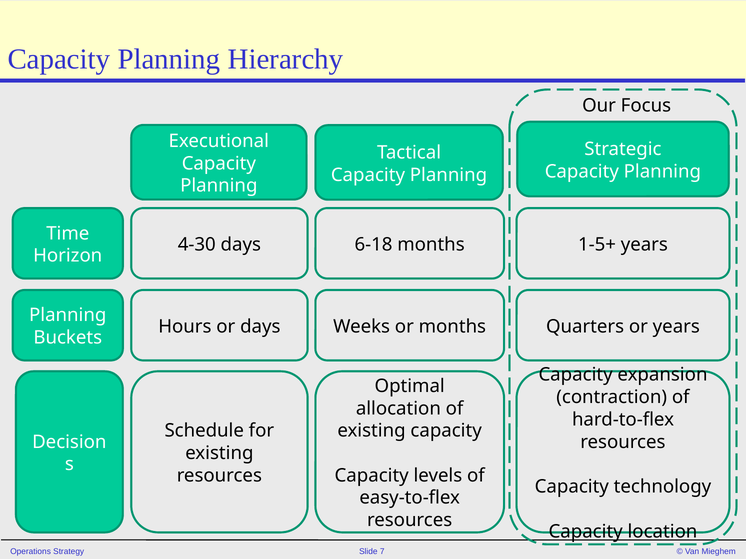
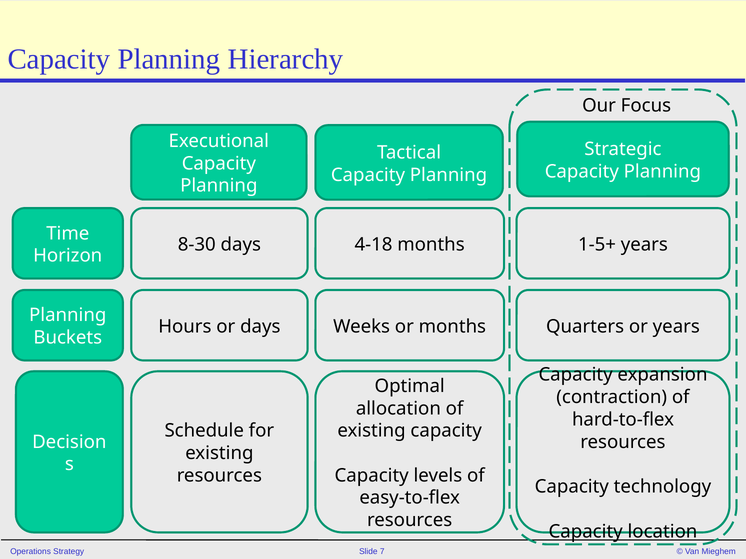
4-30: 4-30 -> 8-30 (197, 245)
6-18: 6-18 -> 4-18 (374, 245)
